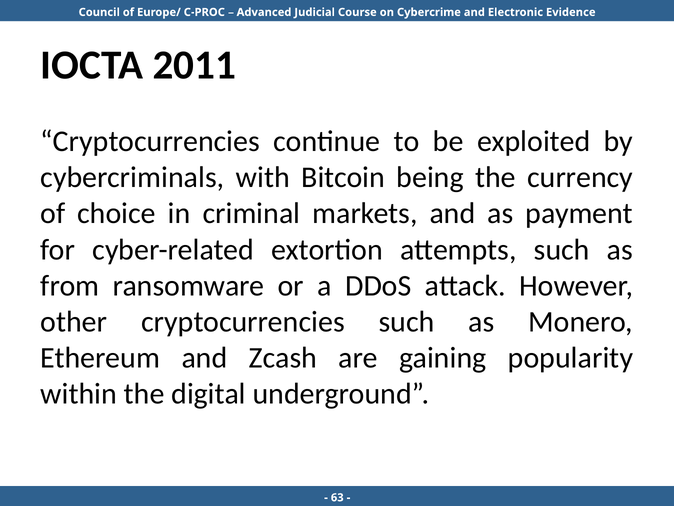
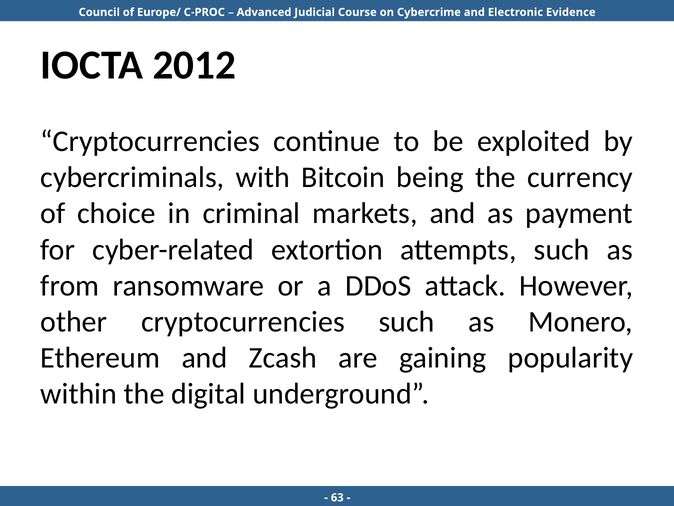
2011: 2011 -> 2012 (194, 65)
